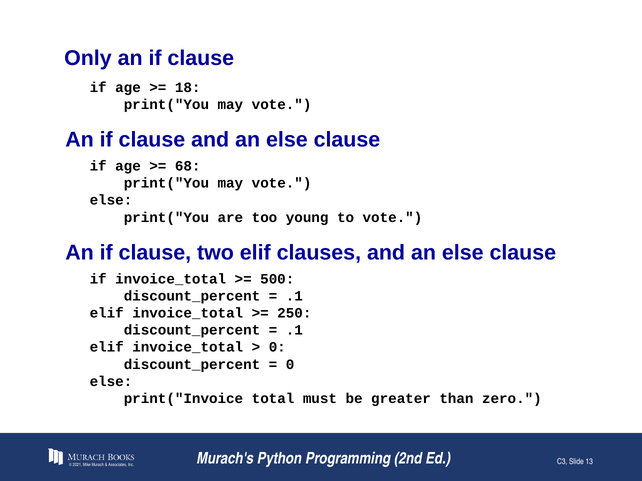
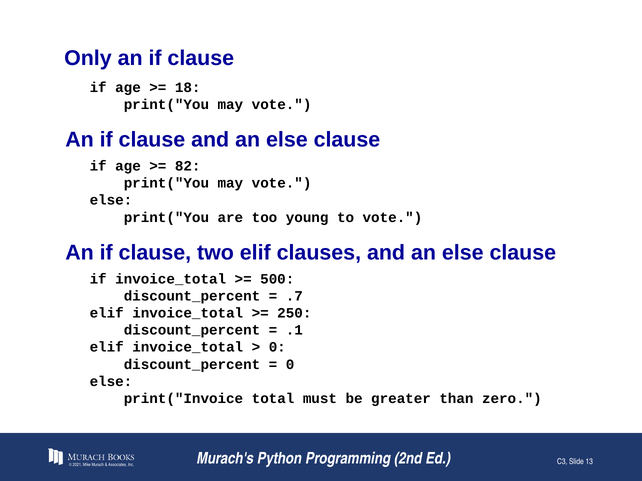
68: 68 -> 82 (188, 166)
.1: .1 -> .7 (294, 296)
